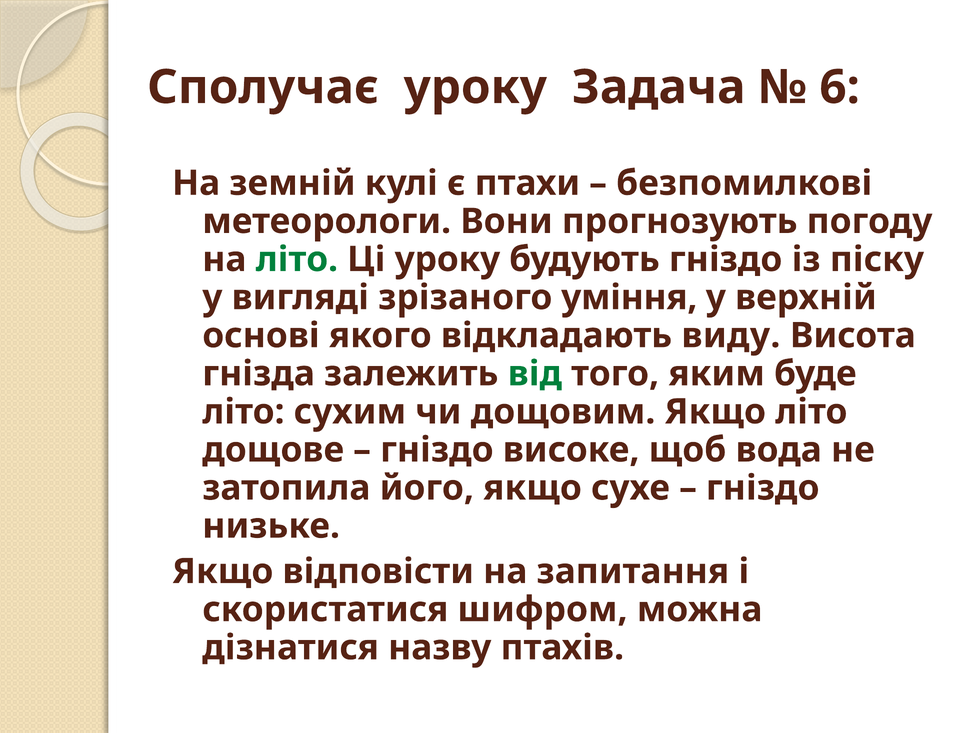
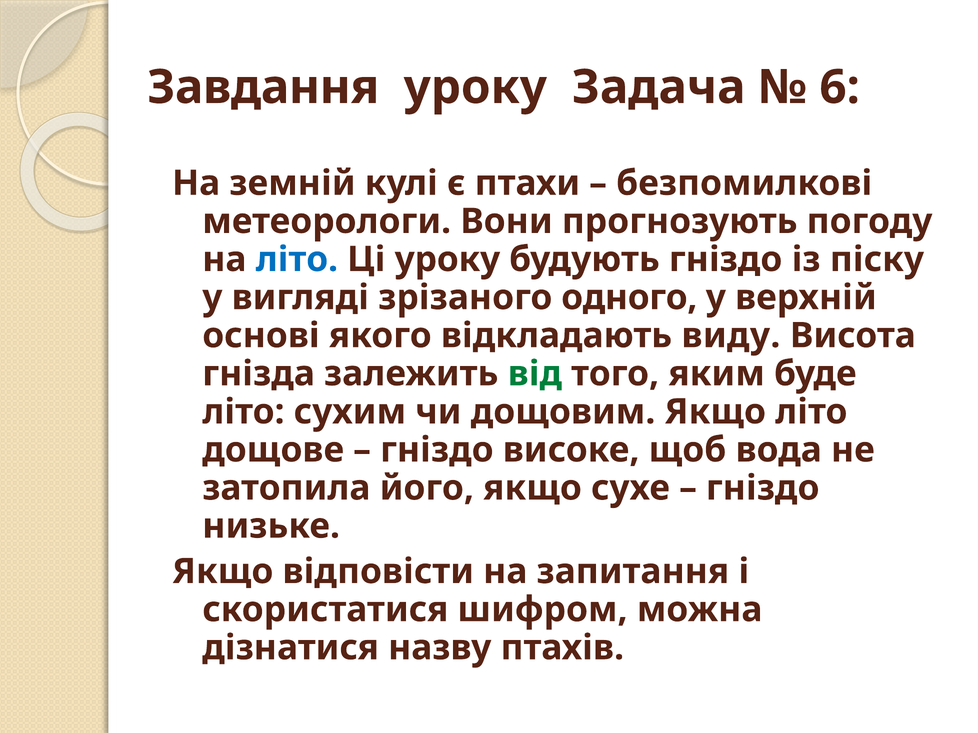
Сполучає: Сполучає -> Завдання (263, 87)
літо colour: green -> blue (297, 260)
уміння: уміння -> одного (629, 298)
